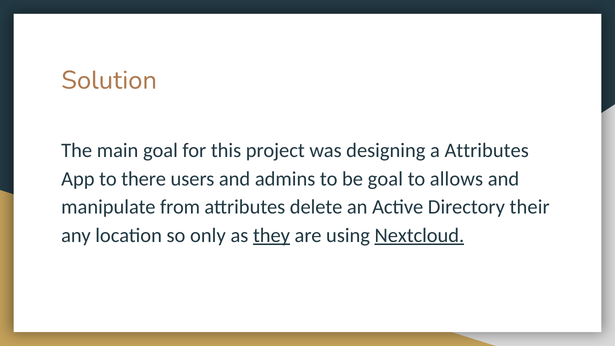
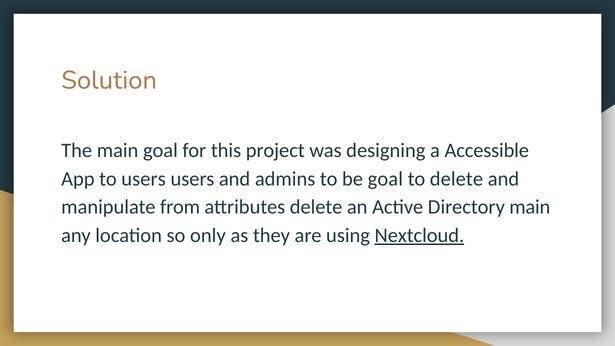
a Attributes: Attributes -> Accessible (487, 151)
to there: there -> users (144, 179)
to allows: allows -> delete (456, 179)
Directory their: their -> main (530, 207)
they underline: present -> none (271, 235)
